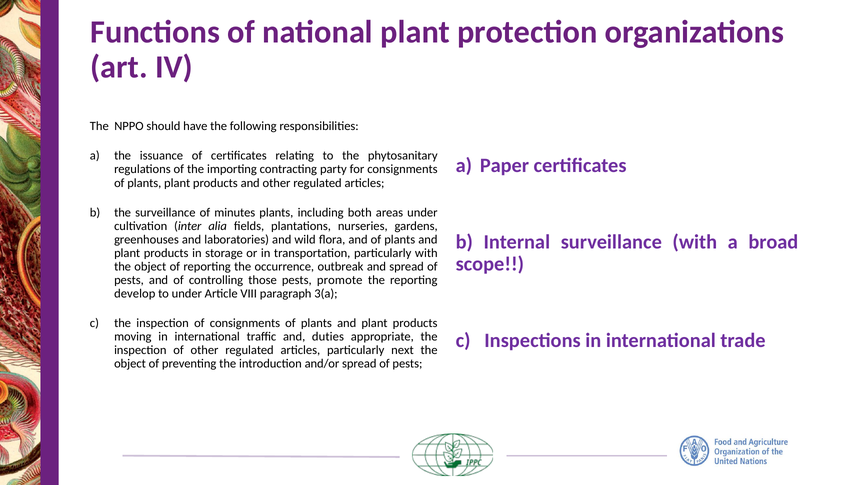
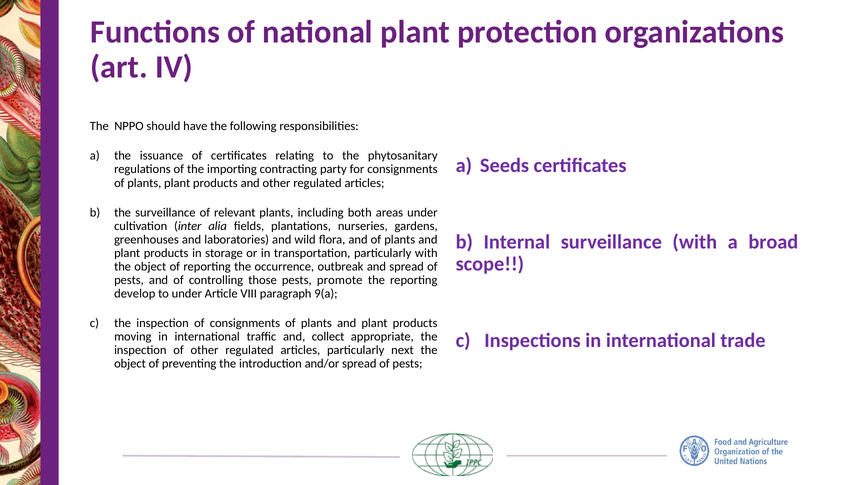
Paper: Paper -> Seeds (504, 166)
minutes: minutes -> relevant (235, 213)
3(a: 3(a -> 9(a (326, 294)
duties: duties -> collect (328, 337)
